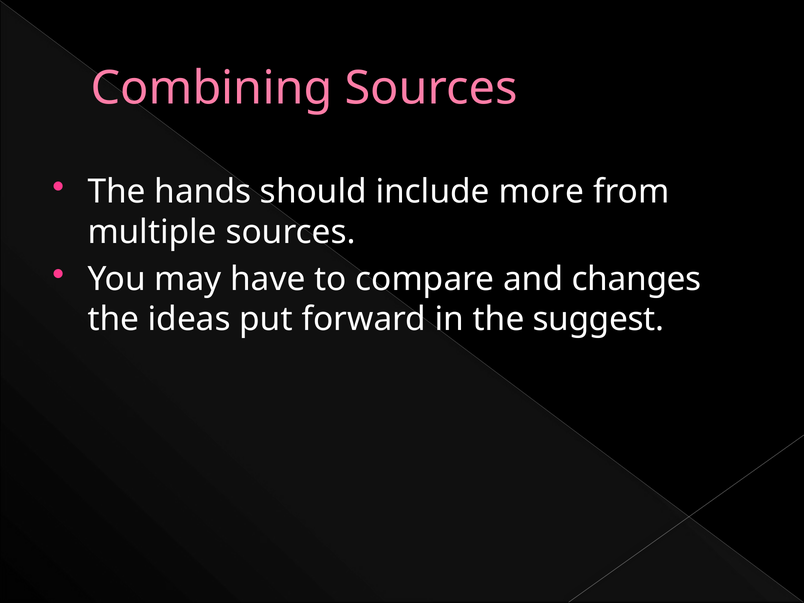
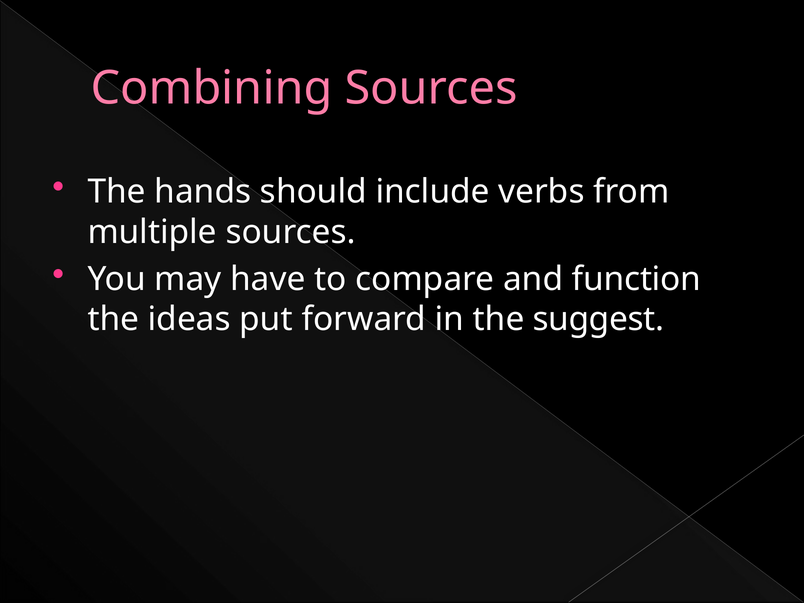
more: more -> verbs (541, 192)
changes: changes -> function (636, 279)
